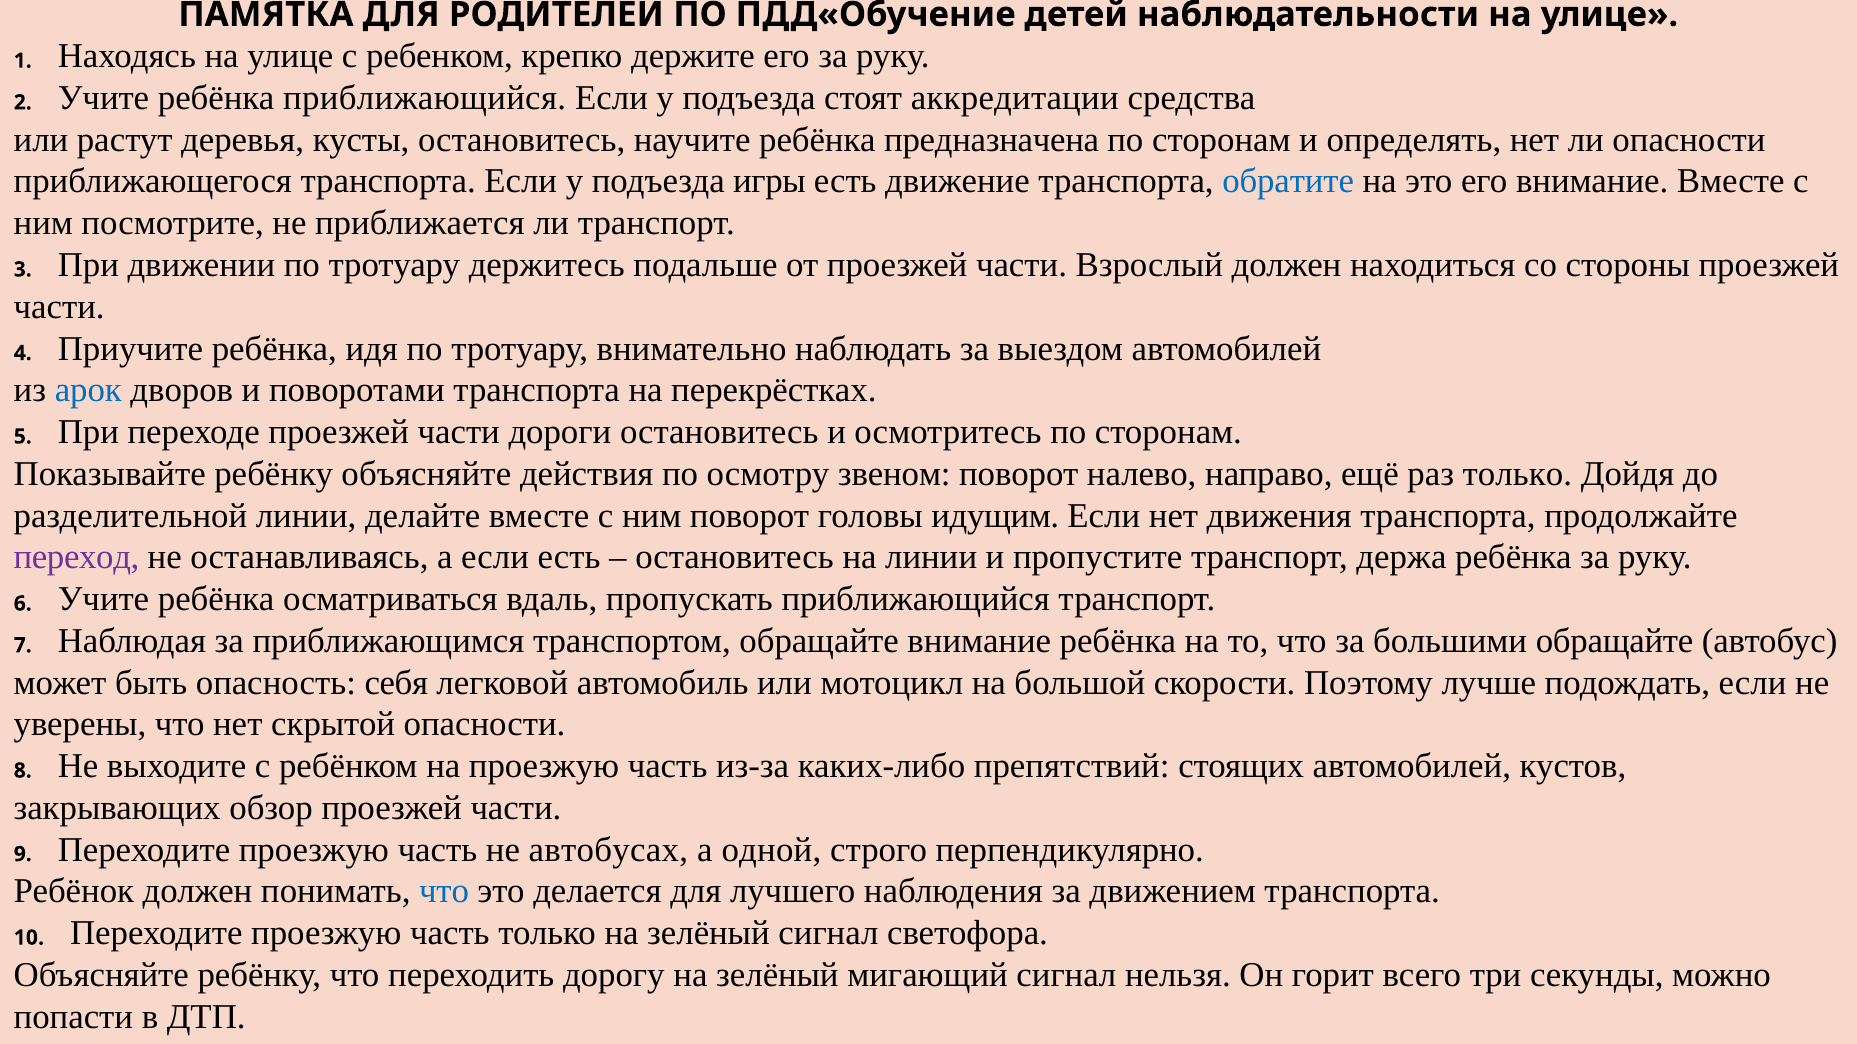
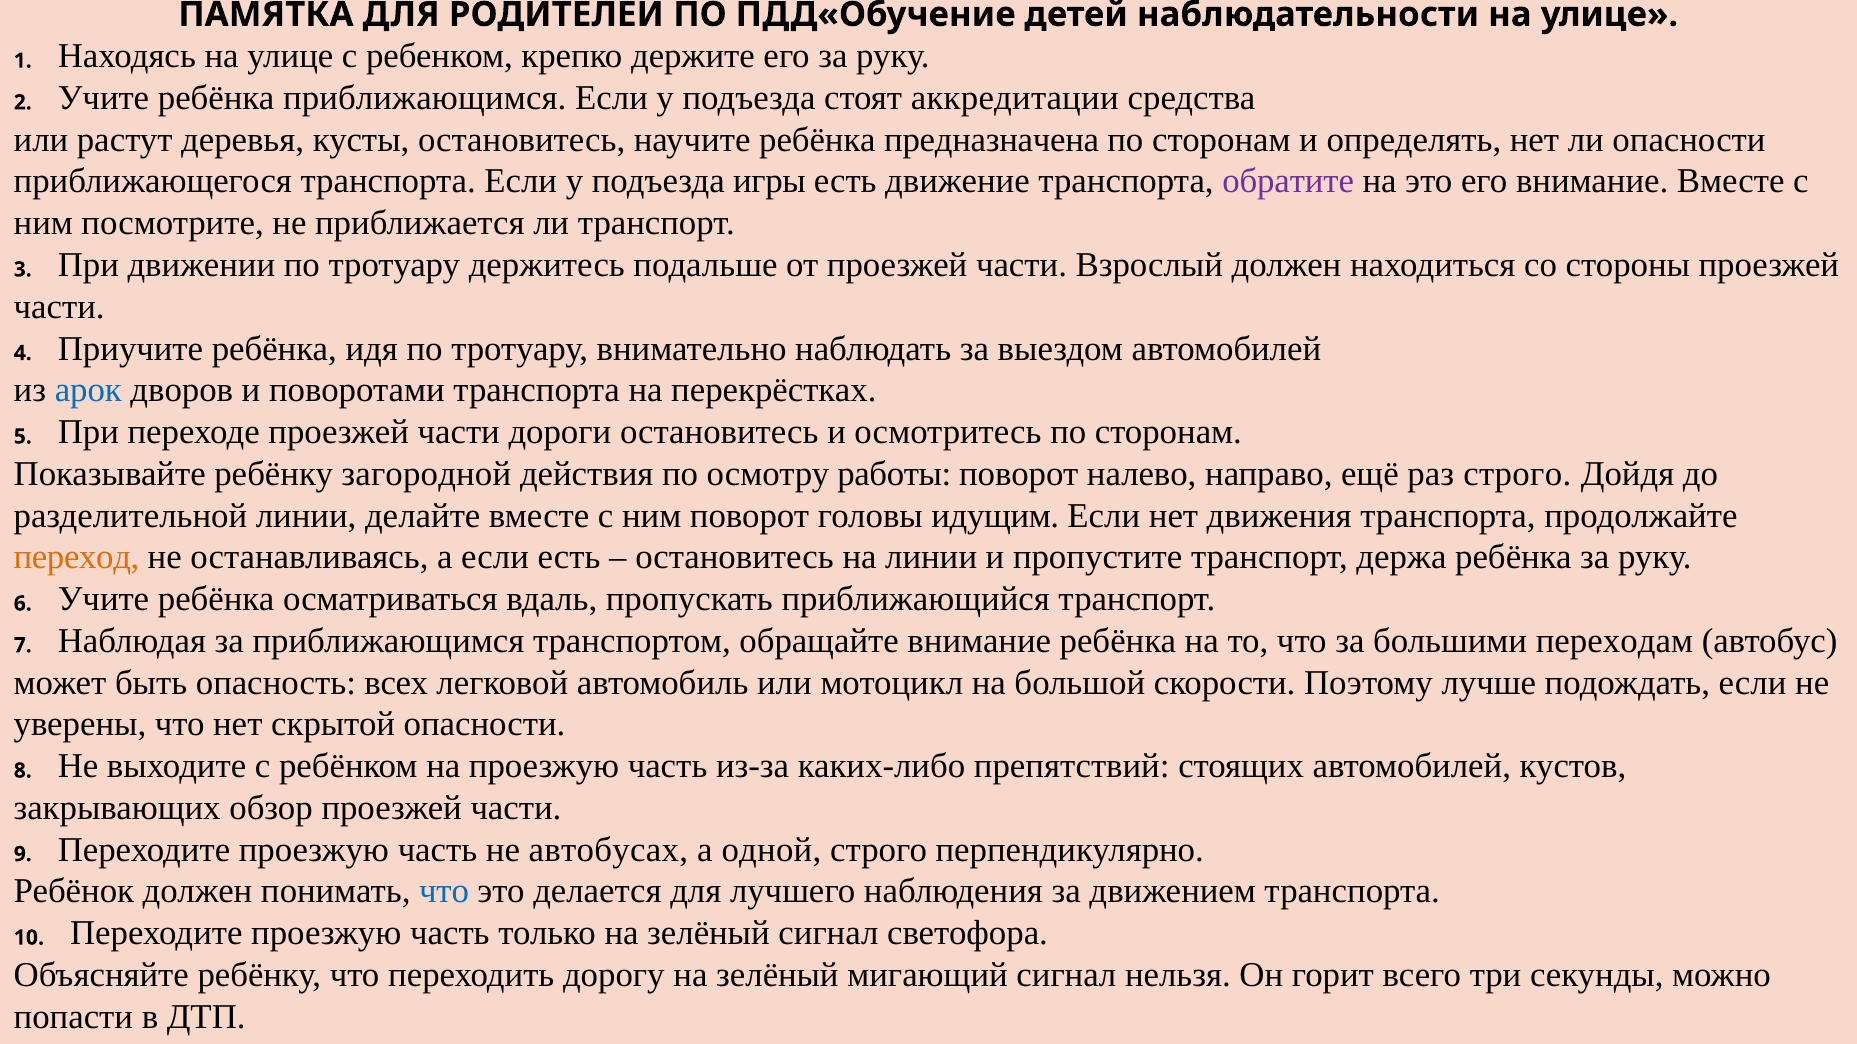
ребёнка приближающийся: приближающийся -> приближающимся (425, 98)
обратите colour: blue -> purple (1288, 182)
ребёнку объясняйте: объясняйте -> загородной (426, 474)
звеном: звеном -> работы (894, 474)
раз только: только -> строго (1517, 474)
переход colour: purple -> orange (76, 558)
большими обращайте: обращайте -> переходам (1614, 641)
себя: себя -> всех (396, 683)
